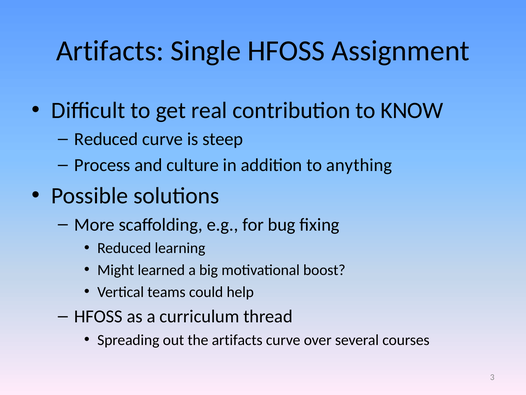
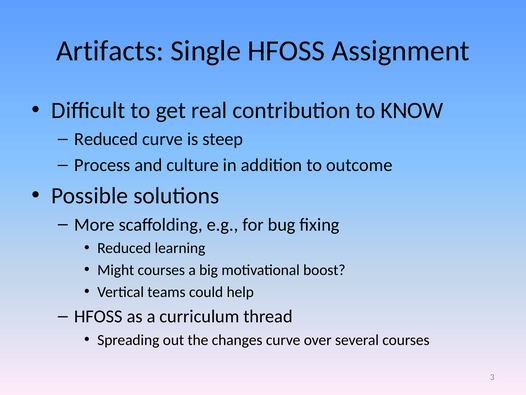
anything: anything -> outcome (359, 165)
Might learned: learned -> courses (161, 270)
the artifacts: artifacts -> changes (237, 340)
